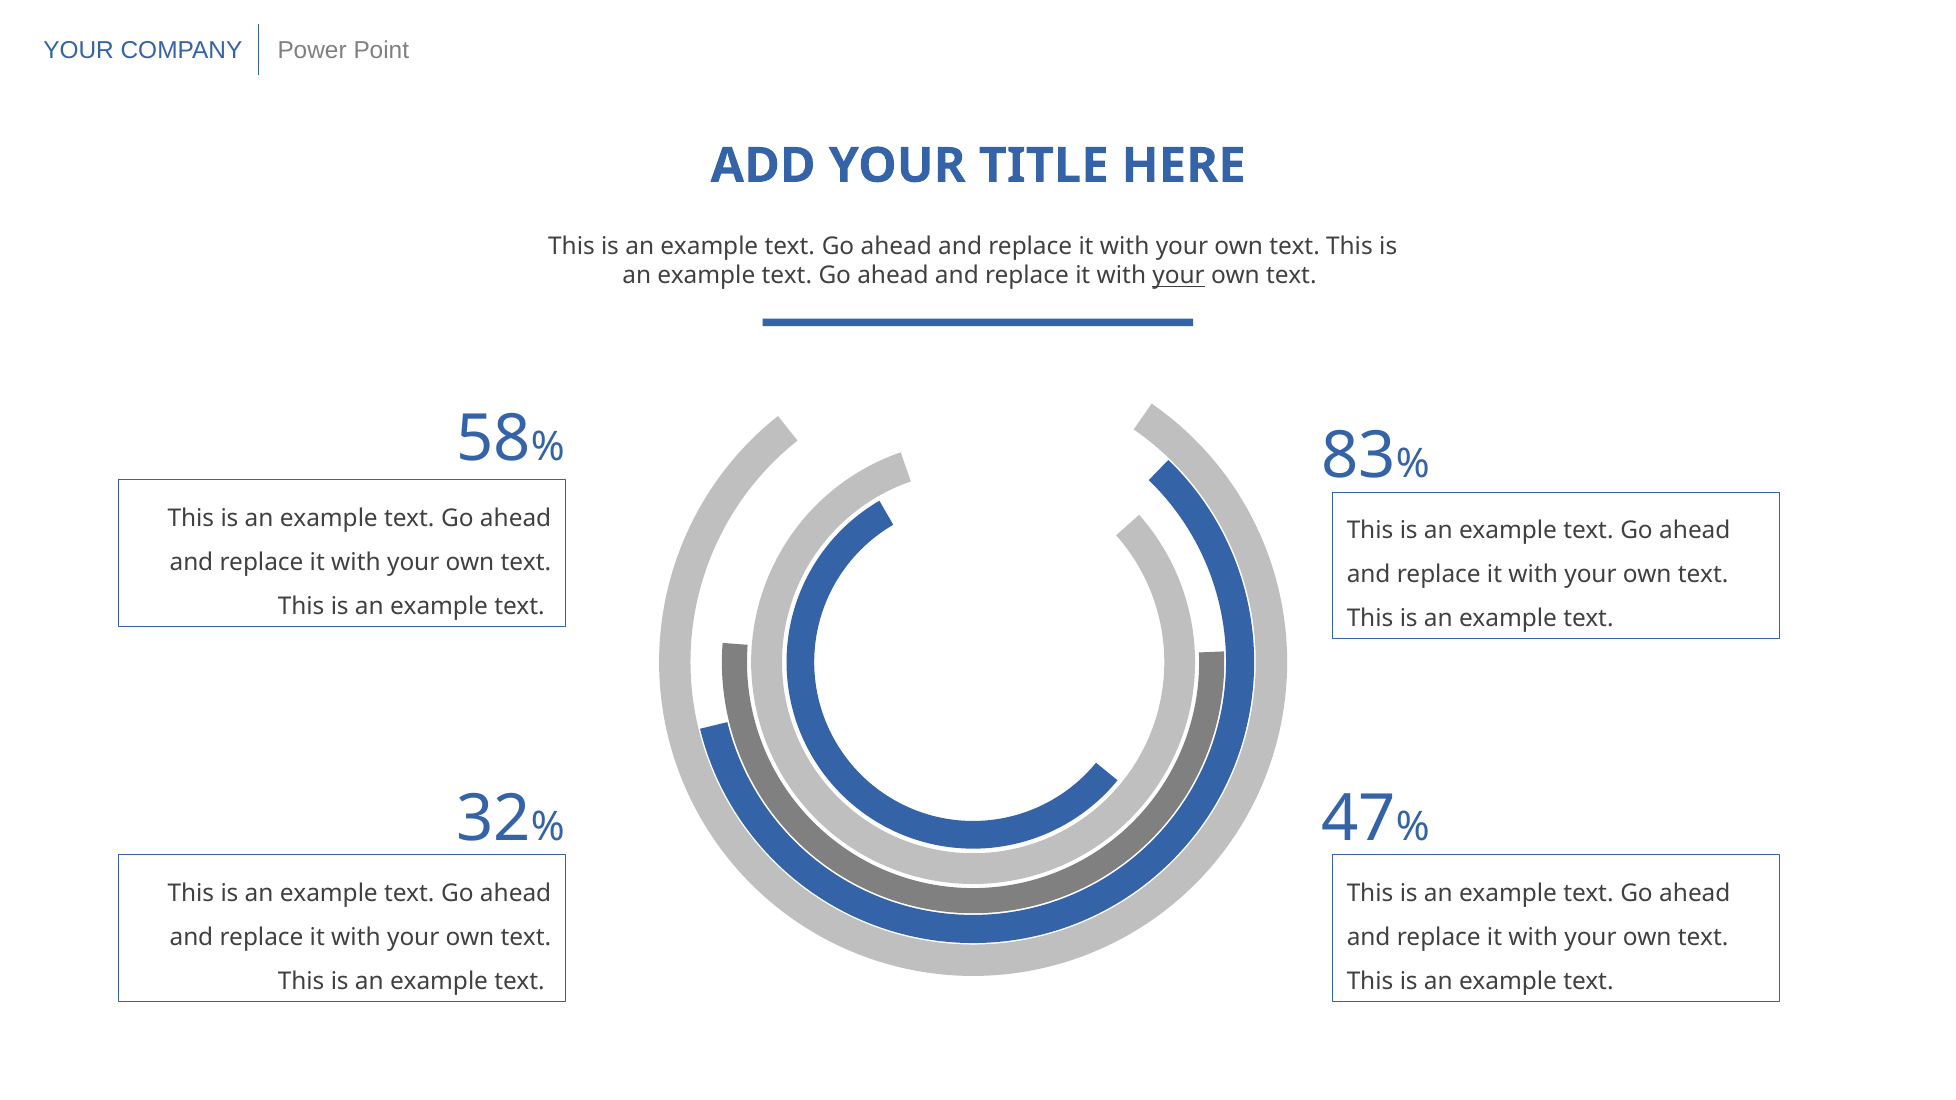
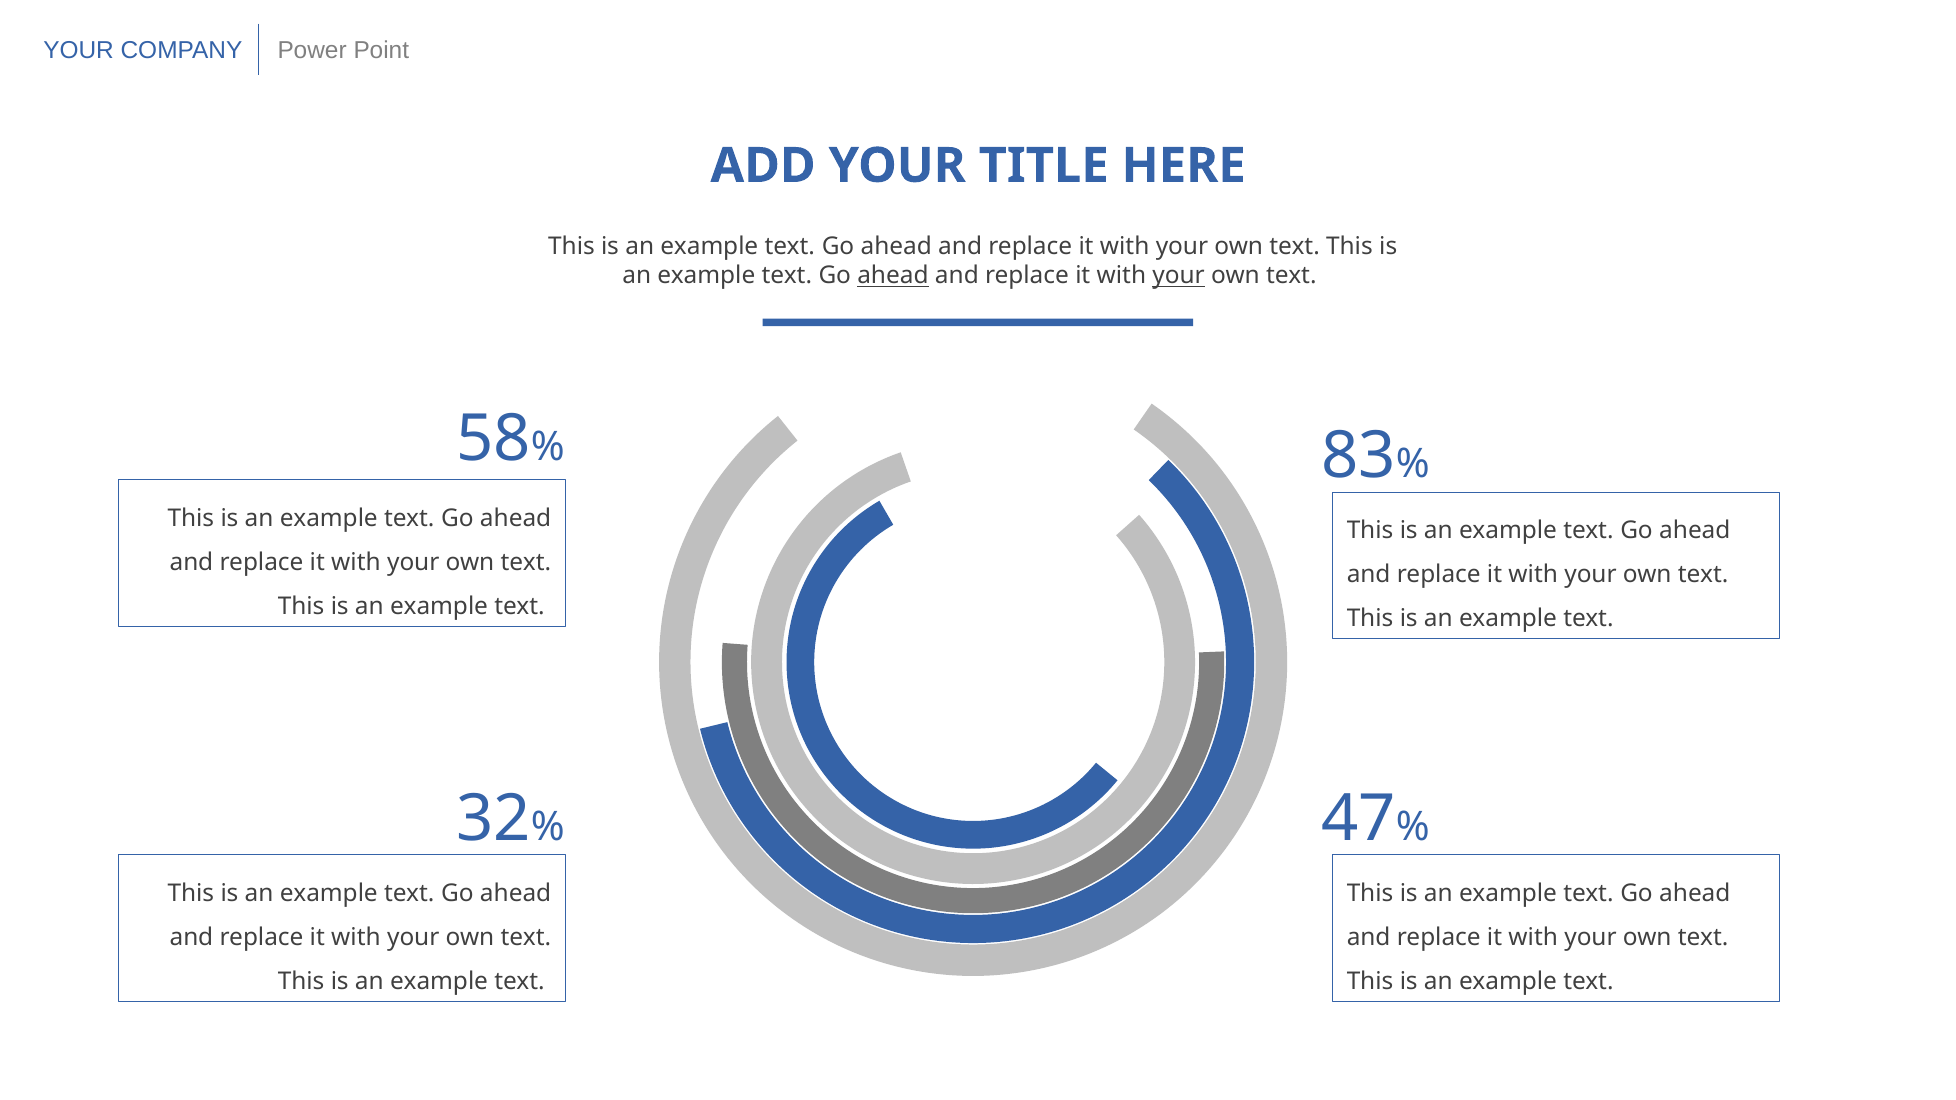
ahead underline: none -> present (893, 276)
